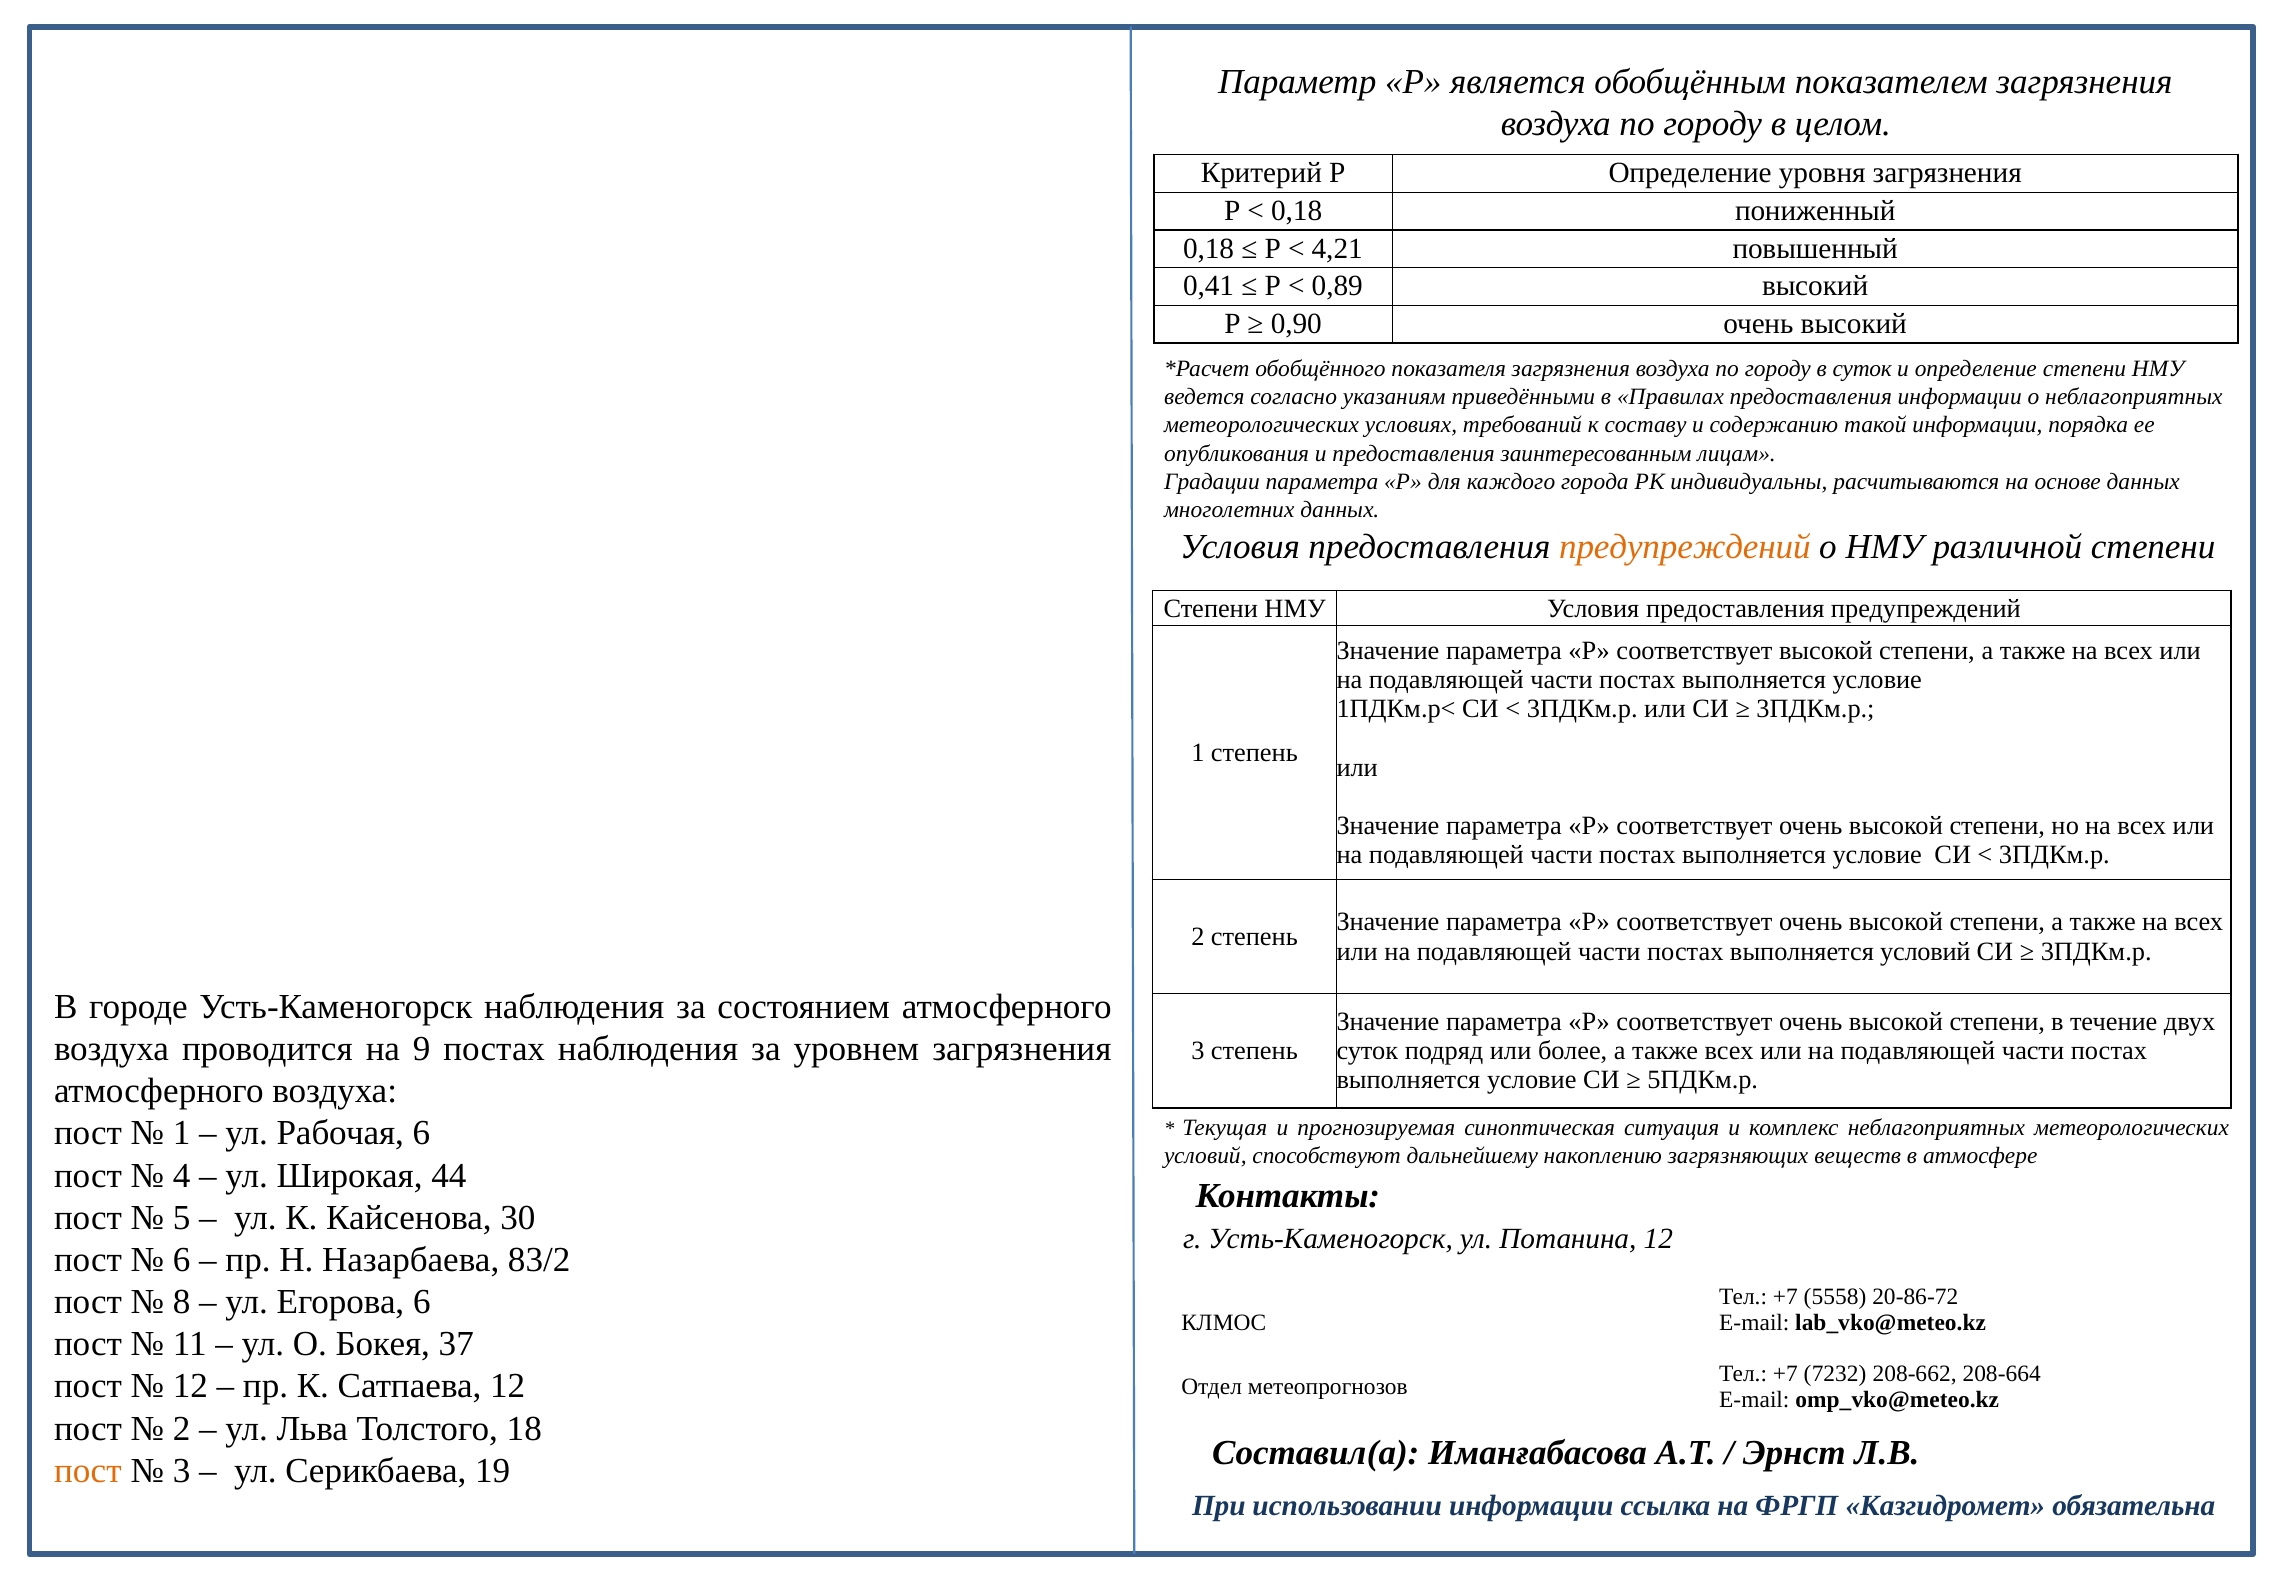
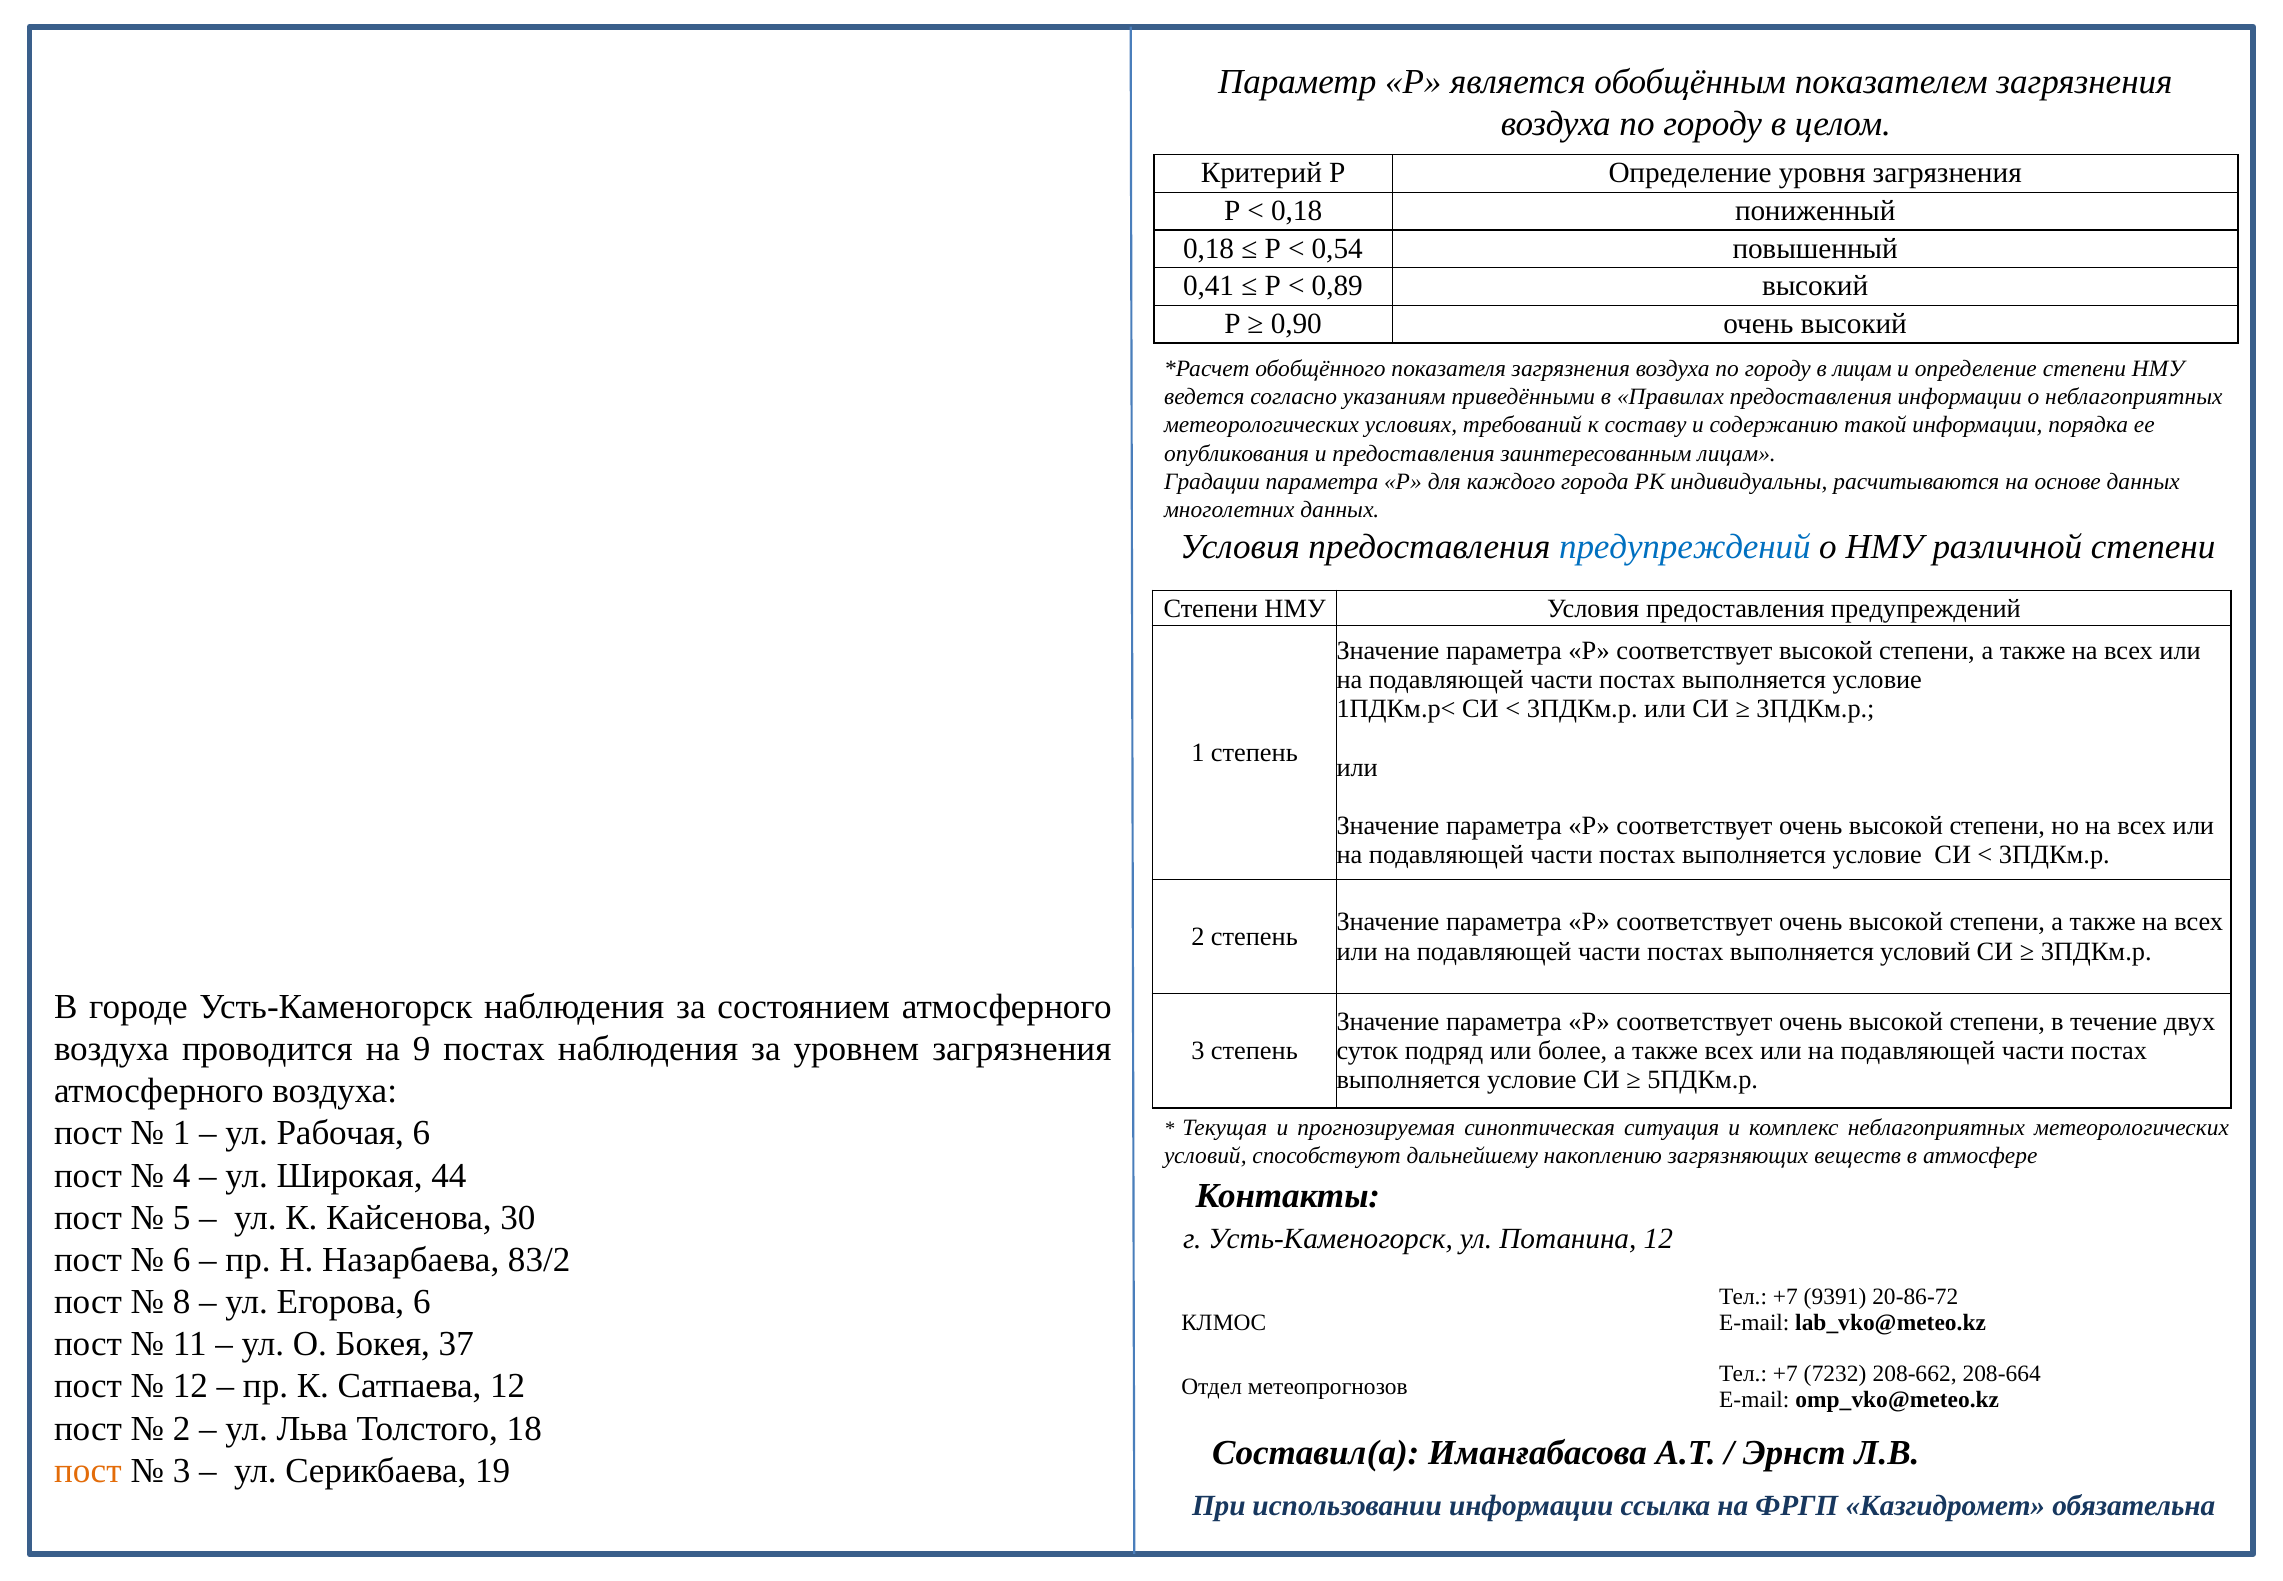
4,21: 4,21 -> 0,54 (1337, 249)
в суток: суток -> лицам (1862, 369)
предупреждений colour: orange -> blue (1685, 546)
5558: 5558 -> 9391 (1835, 1296)
